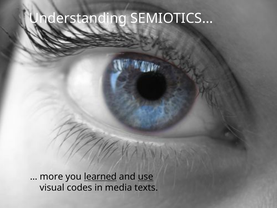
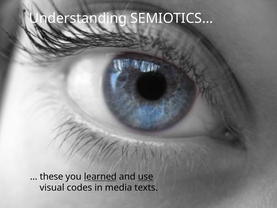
more: more -> these (51, 176)
